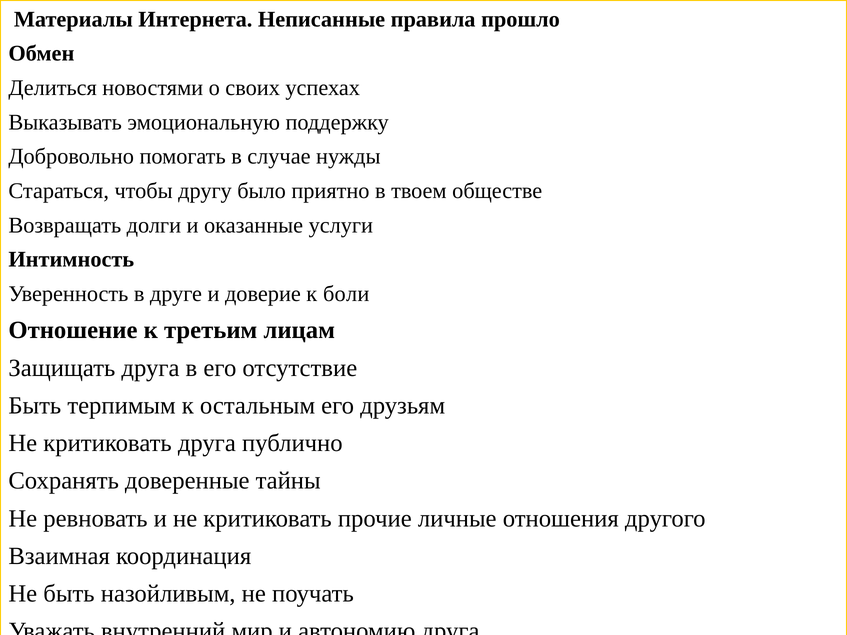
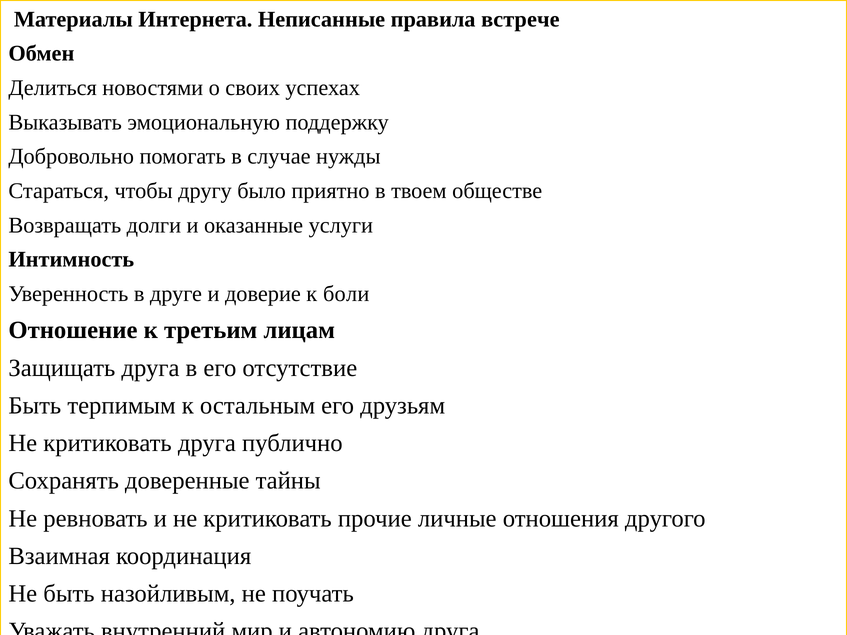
прошло: прошло -> встрече (520, 19)
